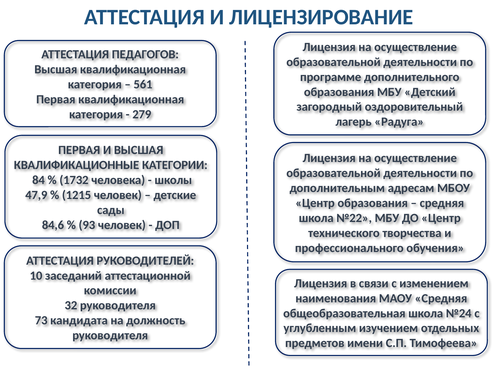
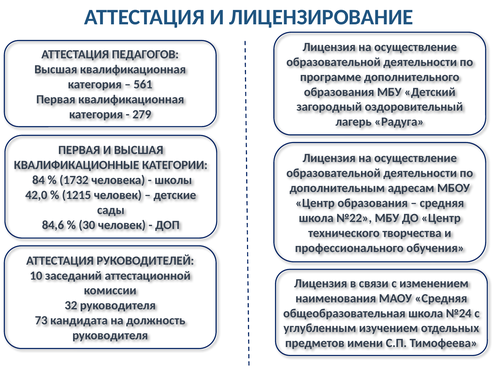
47,9: 47,9 -> 42,0 (36, 195)
93: 93 -> 30 (87, 225)
